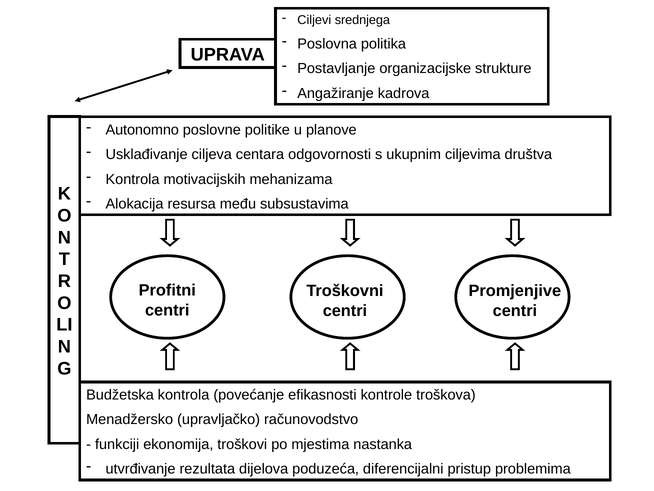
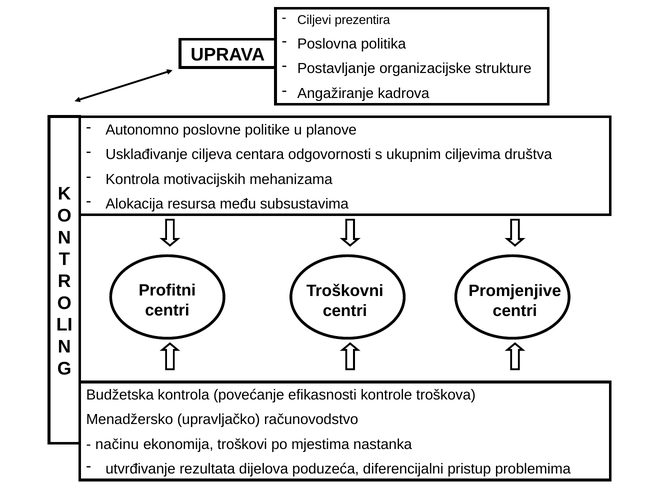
srednjega: srednjega -> prezentira (362, 20)
funkciji: funkciji -> načinu (117, 444)
